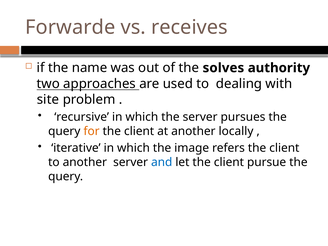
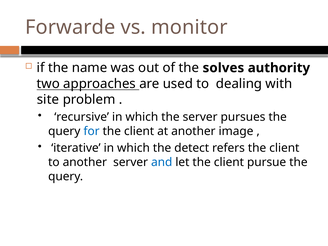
receives: receives -> monitor (189, 27)
for colour: orange -> blue (92, 131)
locally: locally -> image (236, 131)
image: image -> detect (192, 148)
